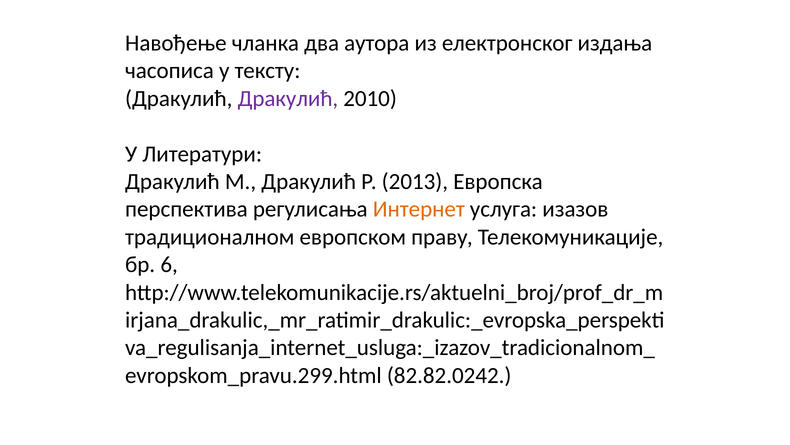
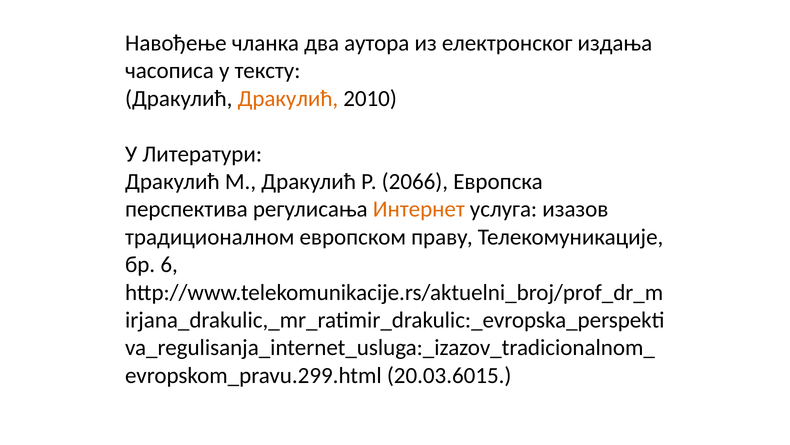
Дракулић colour: purple -> orange (288, 98)
2013: 2013 -> 2066 (415, 181)
82.82.0242: 82.82.0242 -> 20.03.6015 (449, 375)
